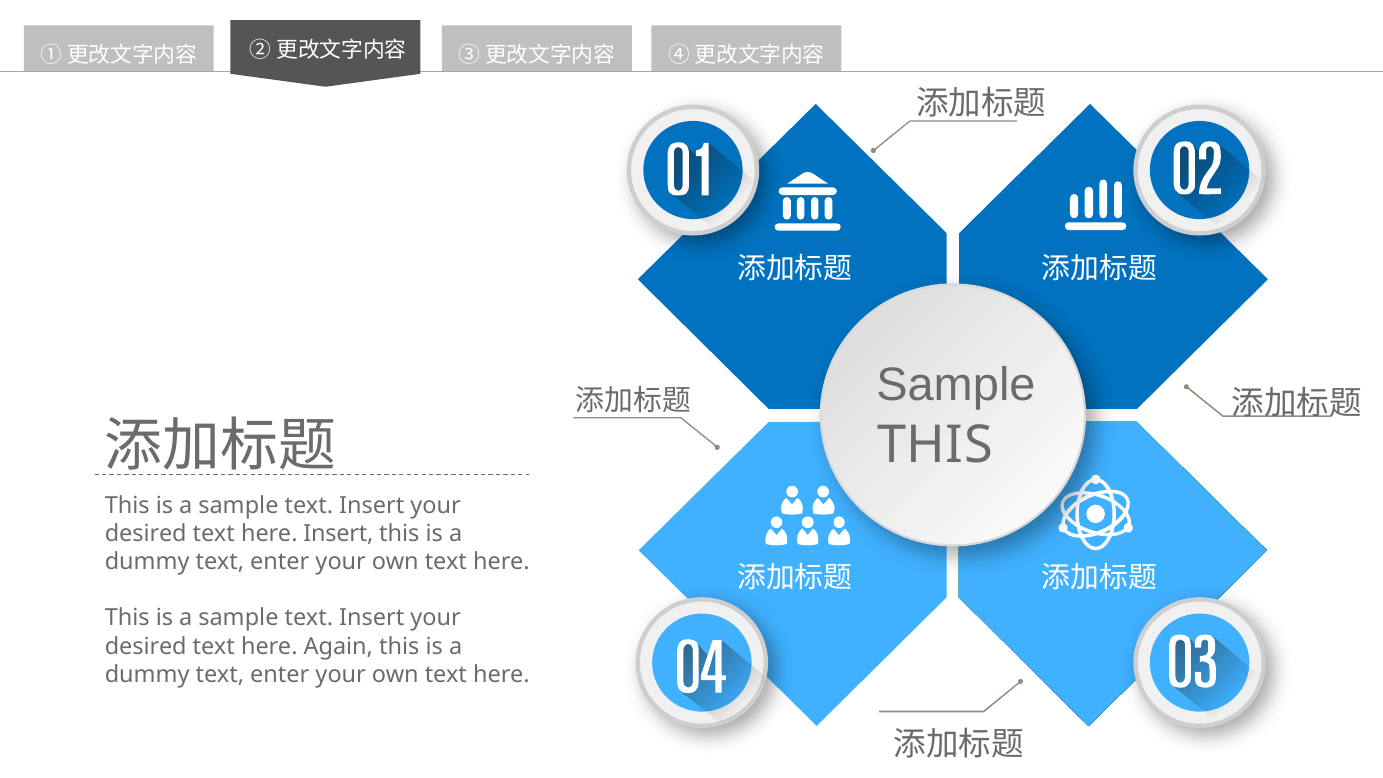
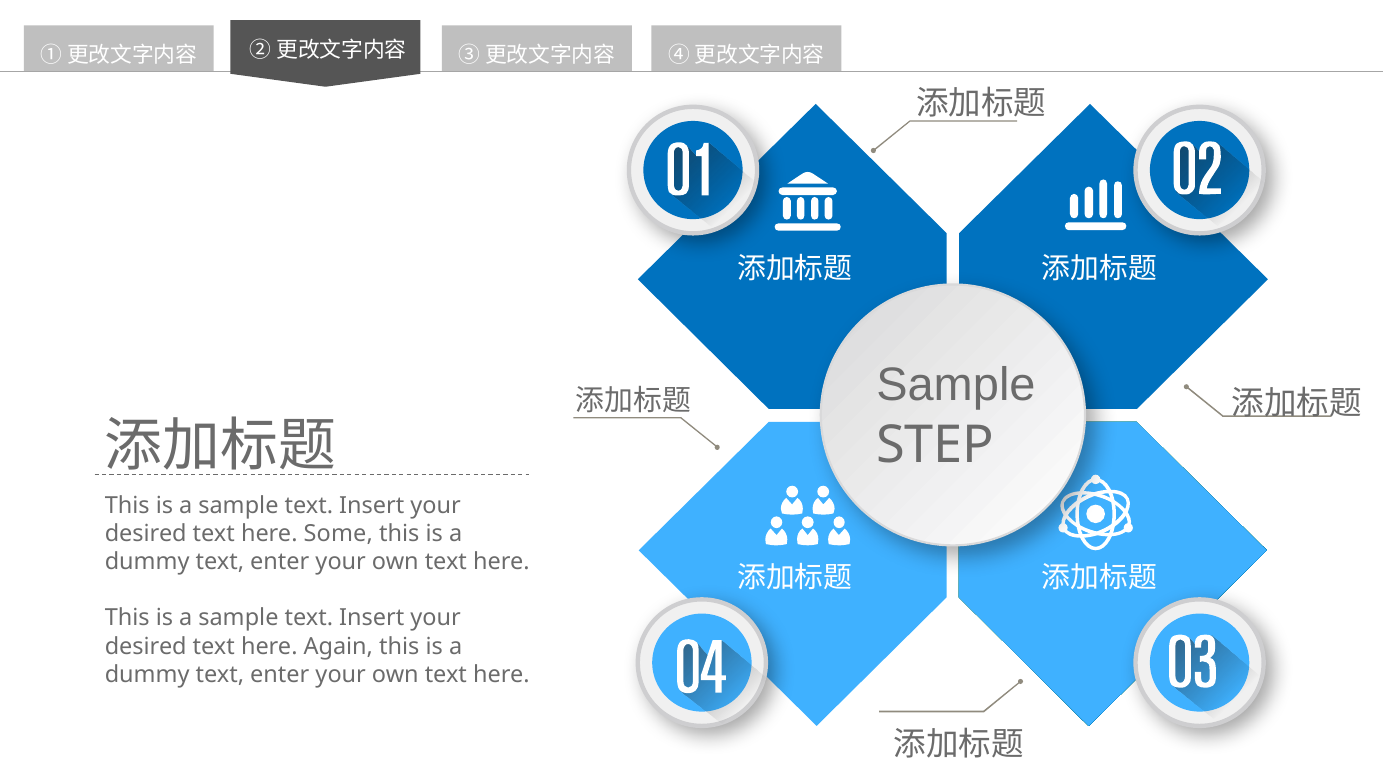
THIS: THIS -> STEP (935, 445)
here Insert: Insert -> Some (338, 533)
